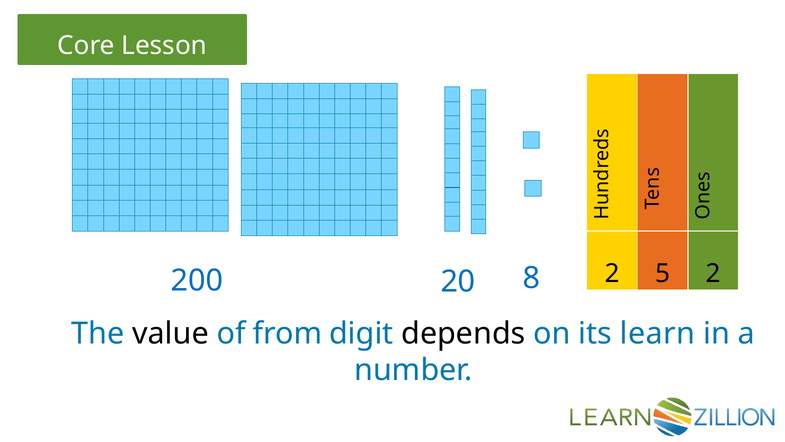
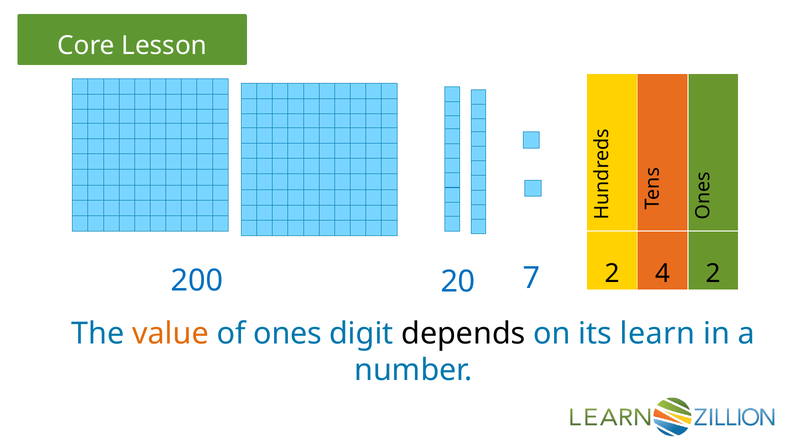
5: 5 -> 4 (663, 273)
8: 8 -> 7 (531, 278)
value colour: black -> orange (171, 333)
from: from -> ones (288, 333)
